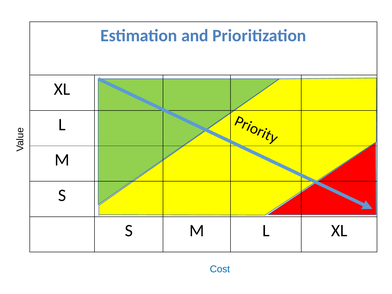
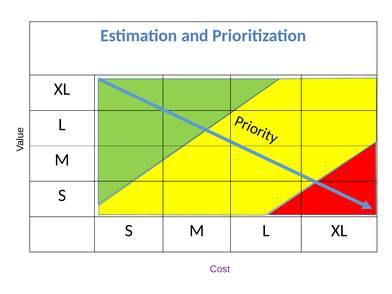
Cost colour: blue -> purple (220, 269)
